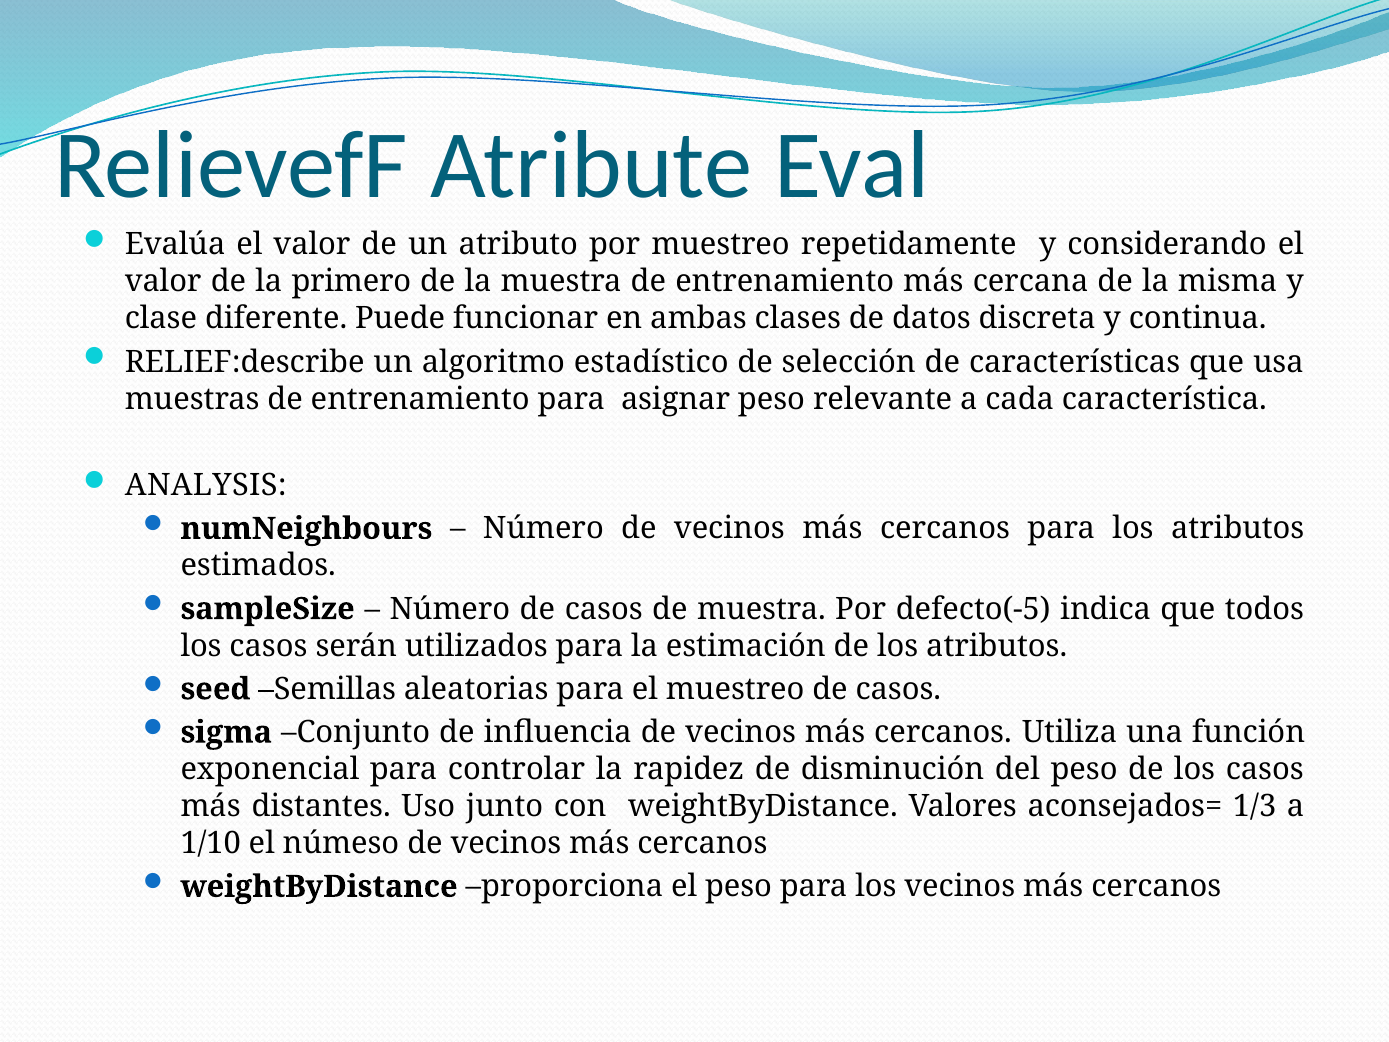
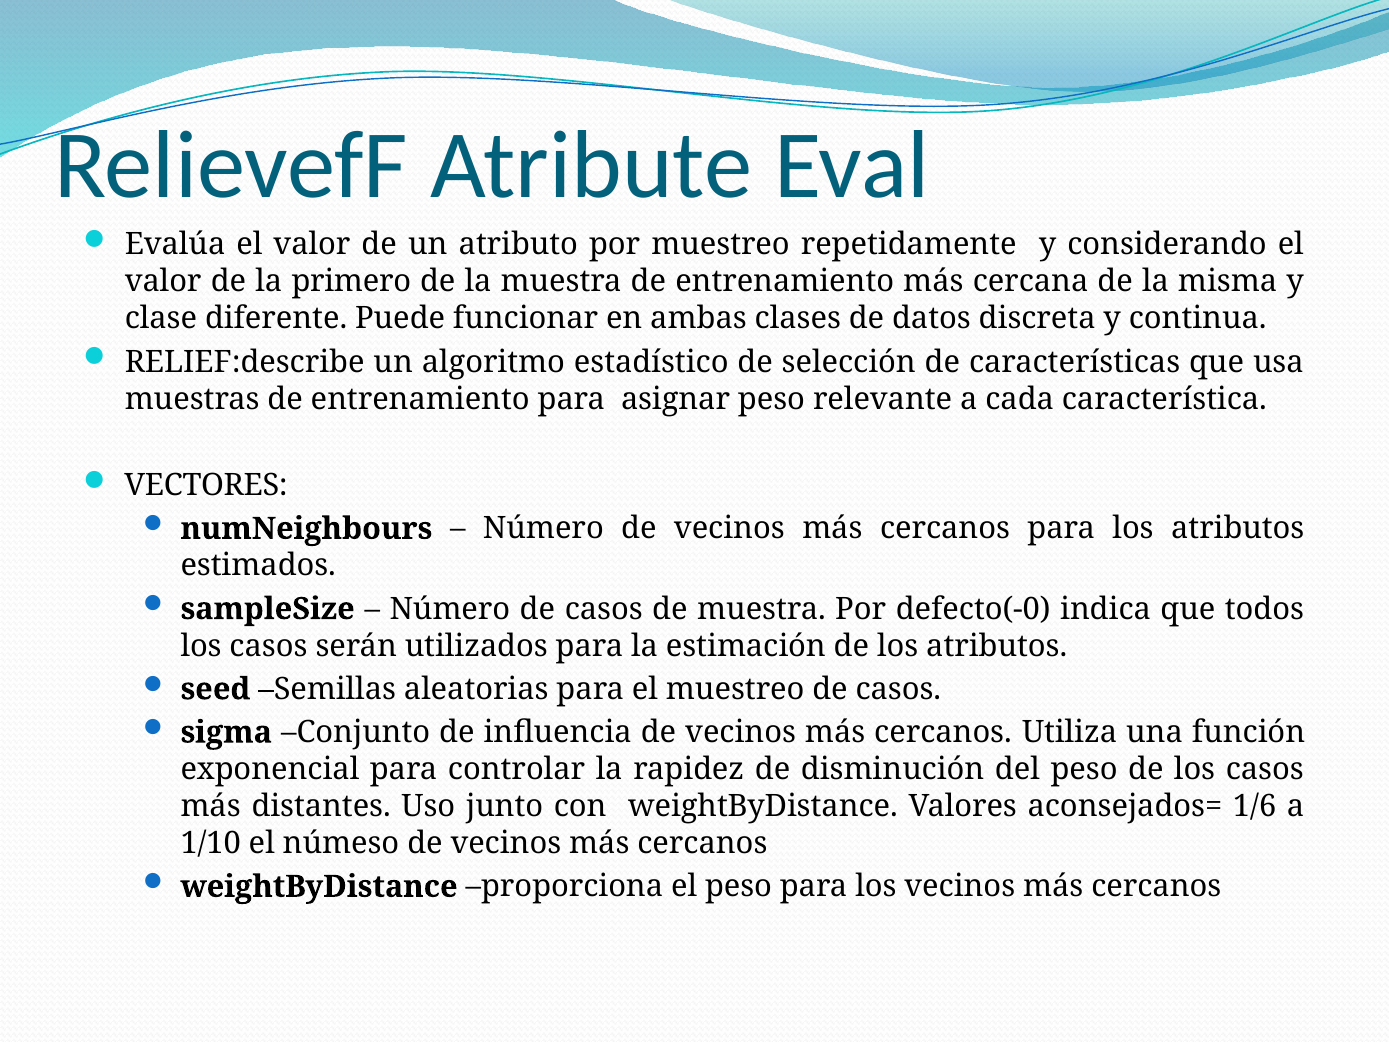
ANALYSIS: ANALYSIS -> VECTORES (206, 485)
defecto(-5: defecto(-5 -> defecto(-0 (973, 609)
1/3: 1/3 -> 1/6 (1255, 806)
